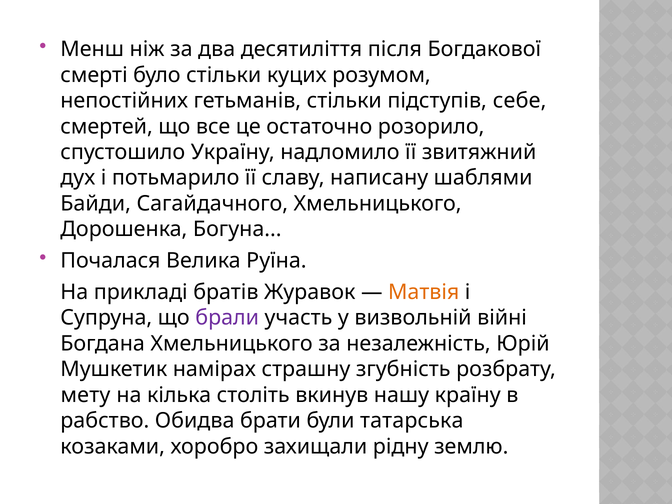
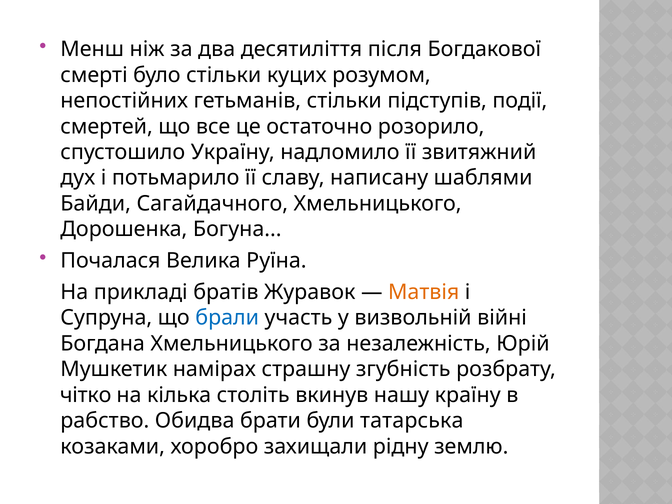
себе: себе -> події (520, 101)
брали colour: purple -> blue (227, 318)
мету: мету -> чітко (86, 395)
